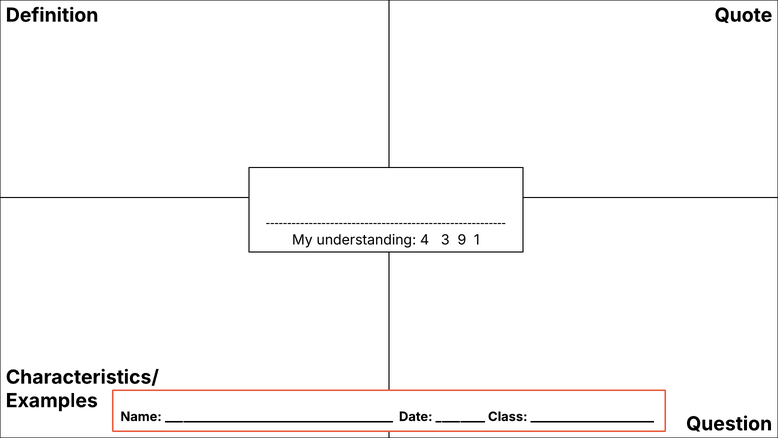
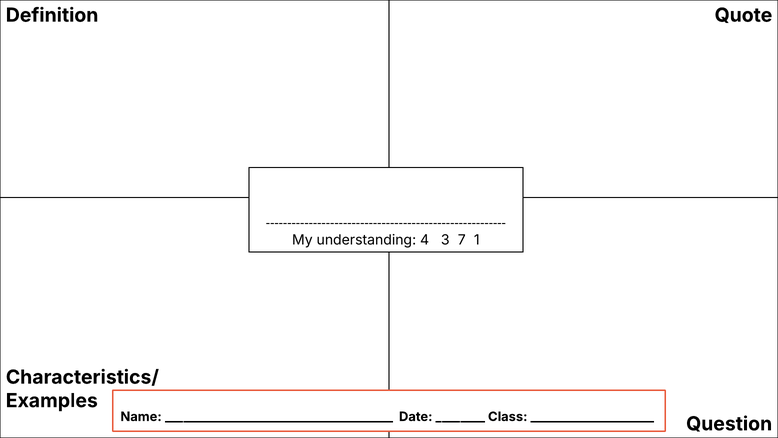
9: 9 -> 7 (462, 240)
